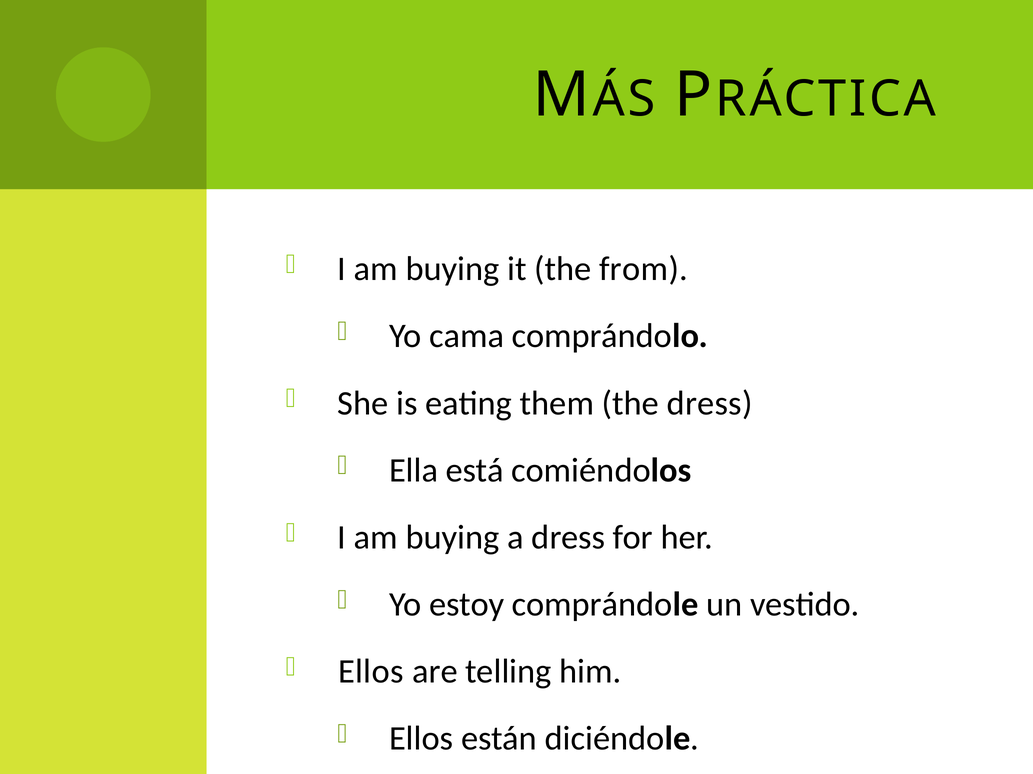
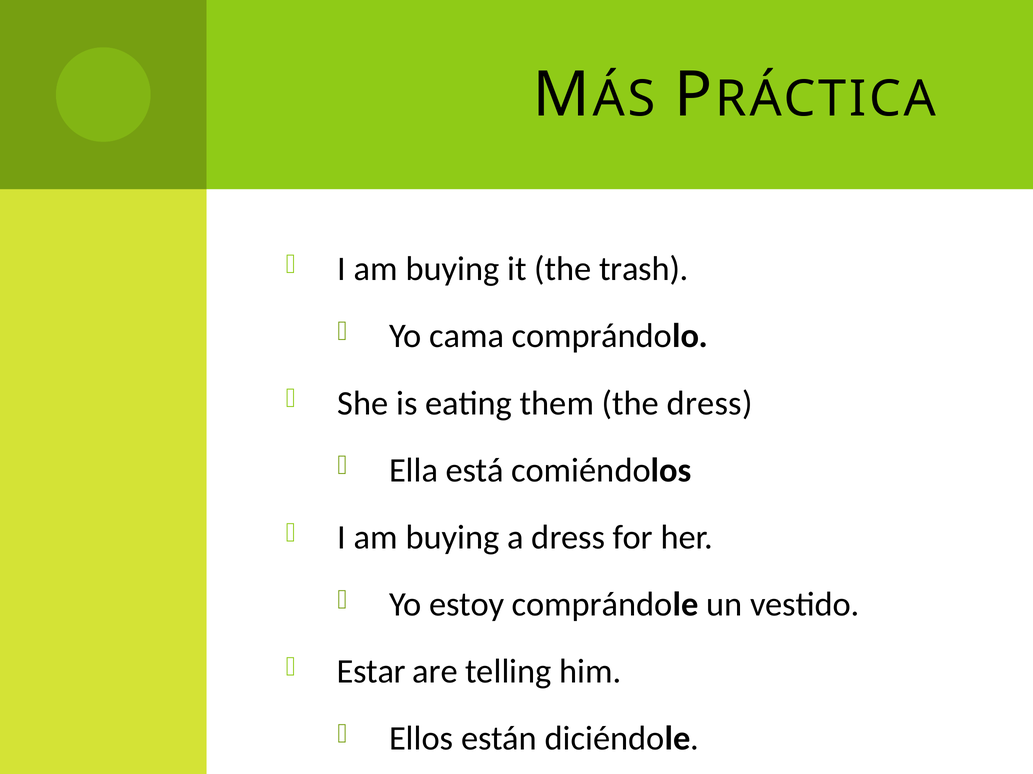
from: from -> trash (644, 269)
Ellos: Ellos -> Estar (371, 672)
